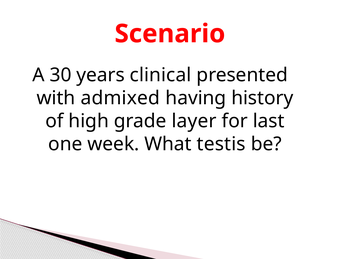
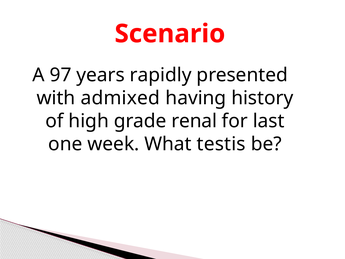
30: 30 -> 97 (61, 75)
clinical: clinical -> rapidly (161, 75)
layer: layer -> renal (194, 121)
